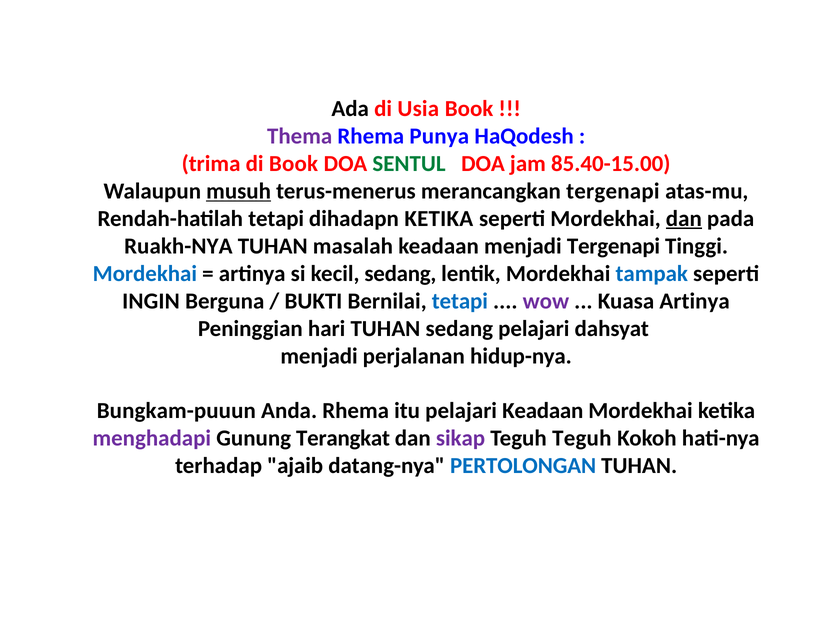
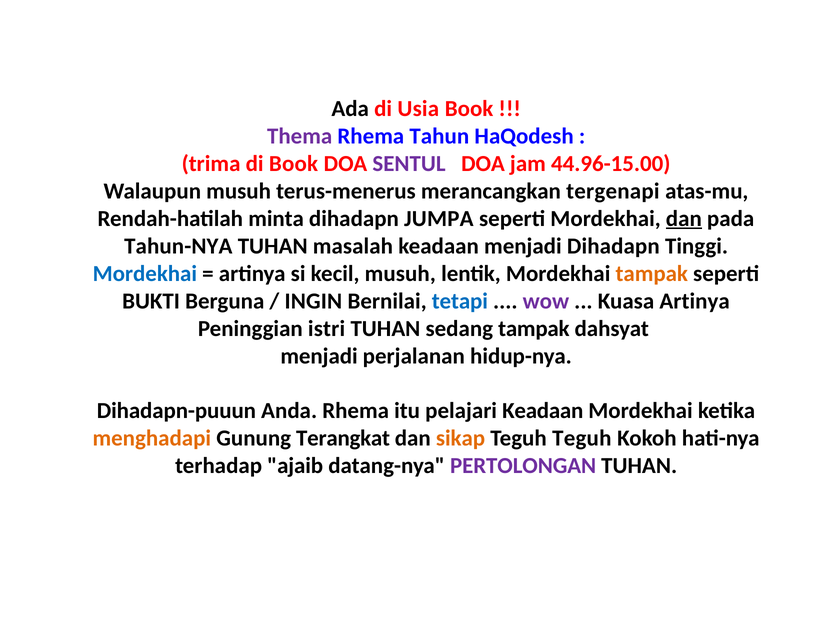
Punya: Punya -> Tahun (439, 136)
SENTUL colour: green -> purple (409, 164)
85.40-15.00: 85.40-15.00 -> 44.96-15.00 (611, 164)
musuh underline: present -> none (239, 191)
Rendah-hatilah tetapi: tetapi -> minta (276, 219)
dihadapn KETIKA: KETIKA -> JUMPA (439, 219)
Ruakh-NYA: Ruakh-NYA -> Tahun-NYA (178, 246)
menjadi Tergenapi: Tergenapi -> Dihadapn (613, 246)
kecil sedang: sedang -> musuh (400, 274)
tampak colour: blue -> orange (652, 274)
INGIN: INGIN -> BUKTI (151, 301)
BUKTI: BUKTI -> INGIN (313, 301)
hari: hari -> istri (327, 329)
sedang pelajari: pelajari -> tampak (534, 329)
Bungkam-puuun: Bungkam-puuun -> Dihadapn-puuun (176, 411)
menghadapi colour: purple -> orange (152, 439)
sikap colour: purple -> orange (461, 439)
PERTOLONGAN colour: blue -> purple (523, 466)
